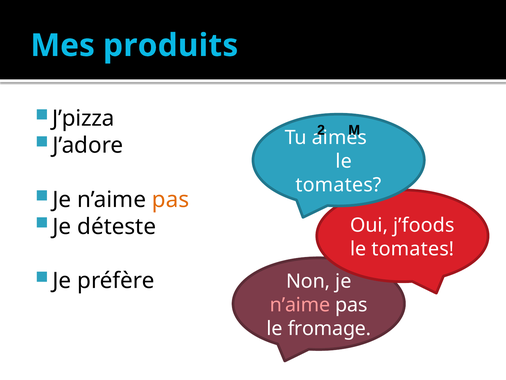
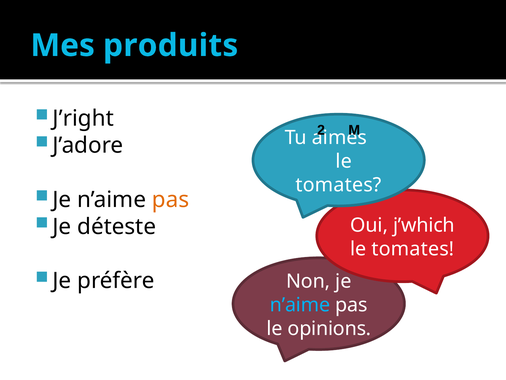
J’pizza: J’pizza -> J’right (83, 118)
j’foods: j’foods -> j’which (424, 225)
n’aime colour: pink -> light blue (300, 305)
fromage: fromage -> opinions (329, 328)
